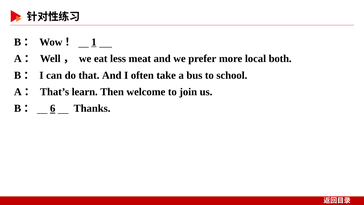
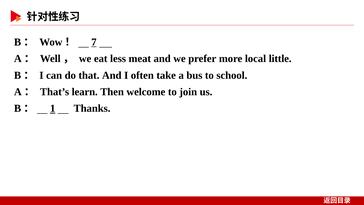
1: 1 -> 7 (94, 42)
both: both -> little (280, 59)
6: 6 -> 1 (53, 108)
